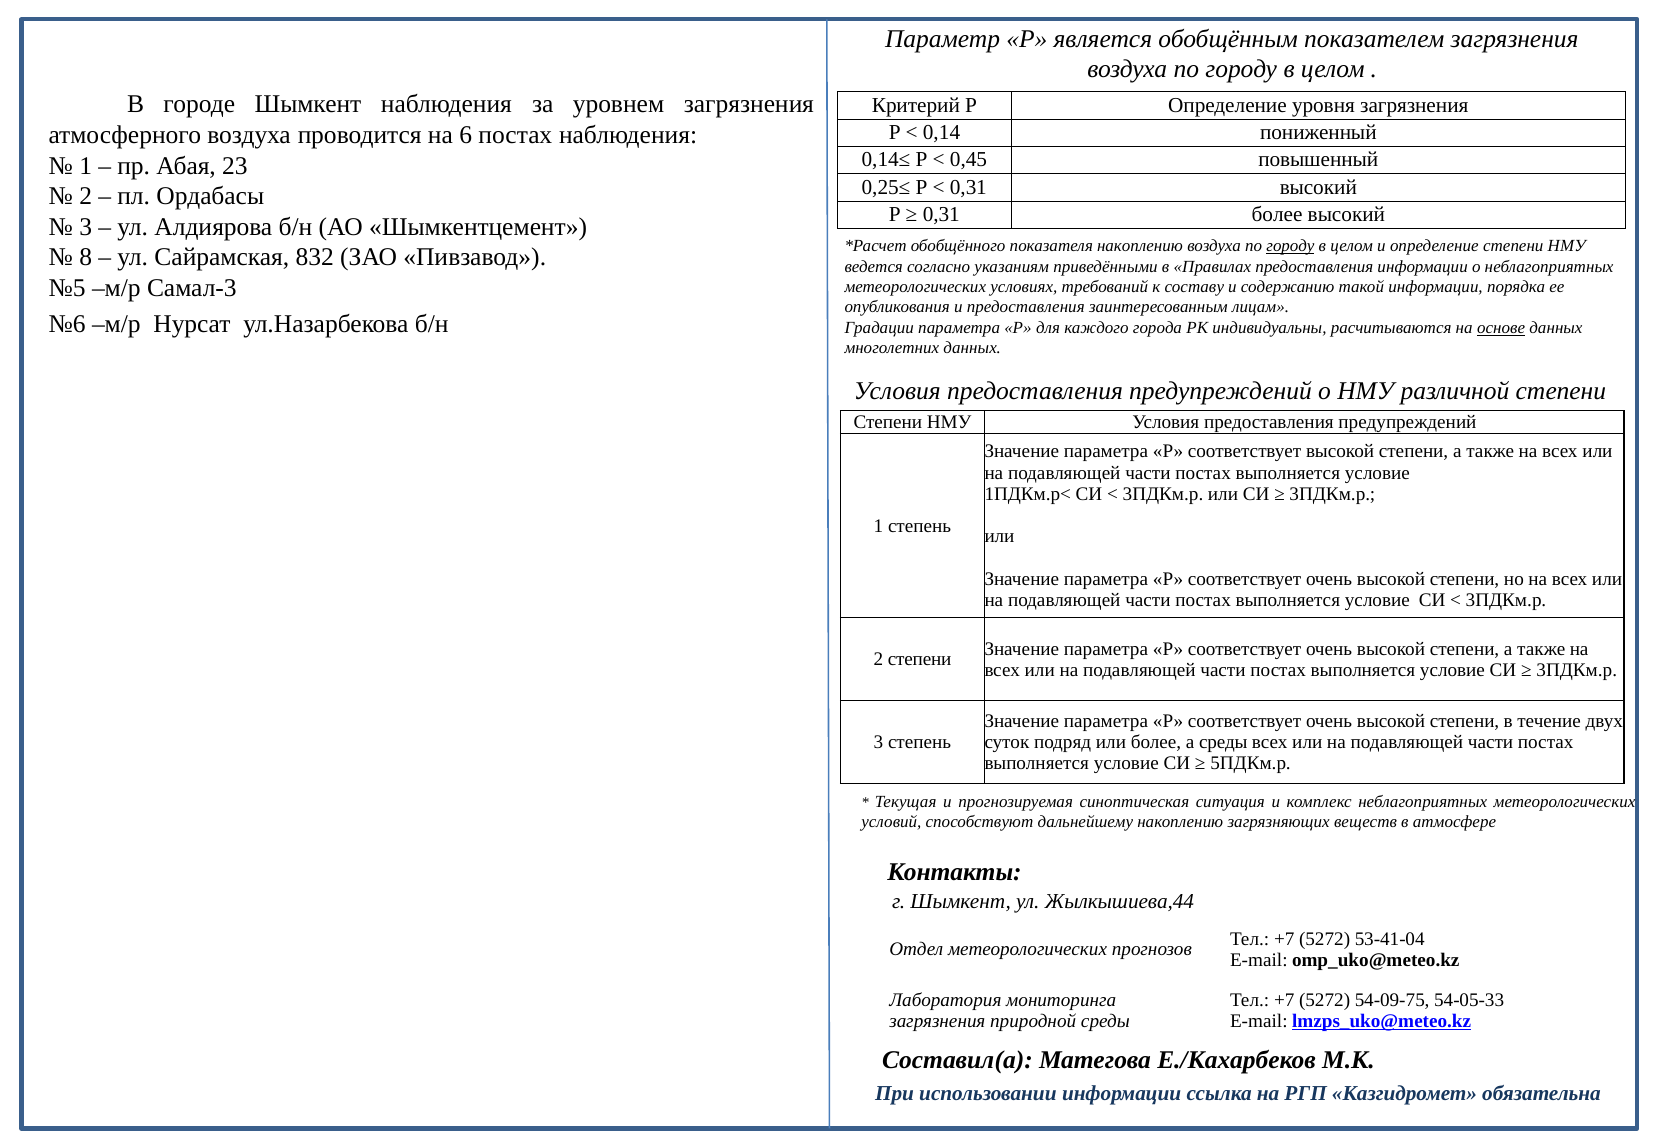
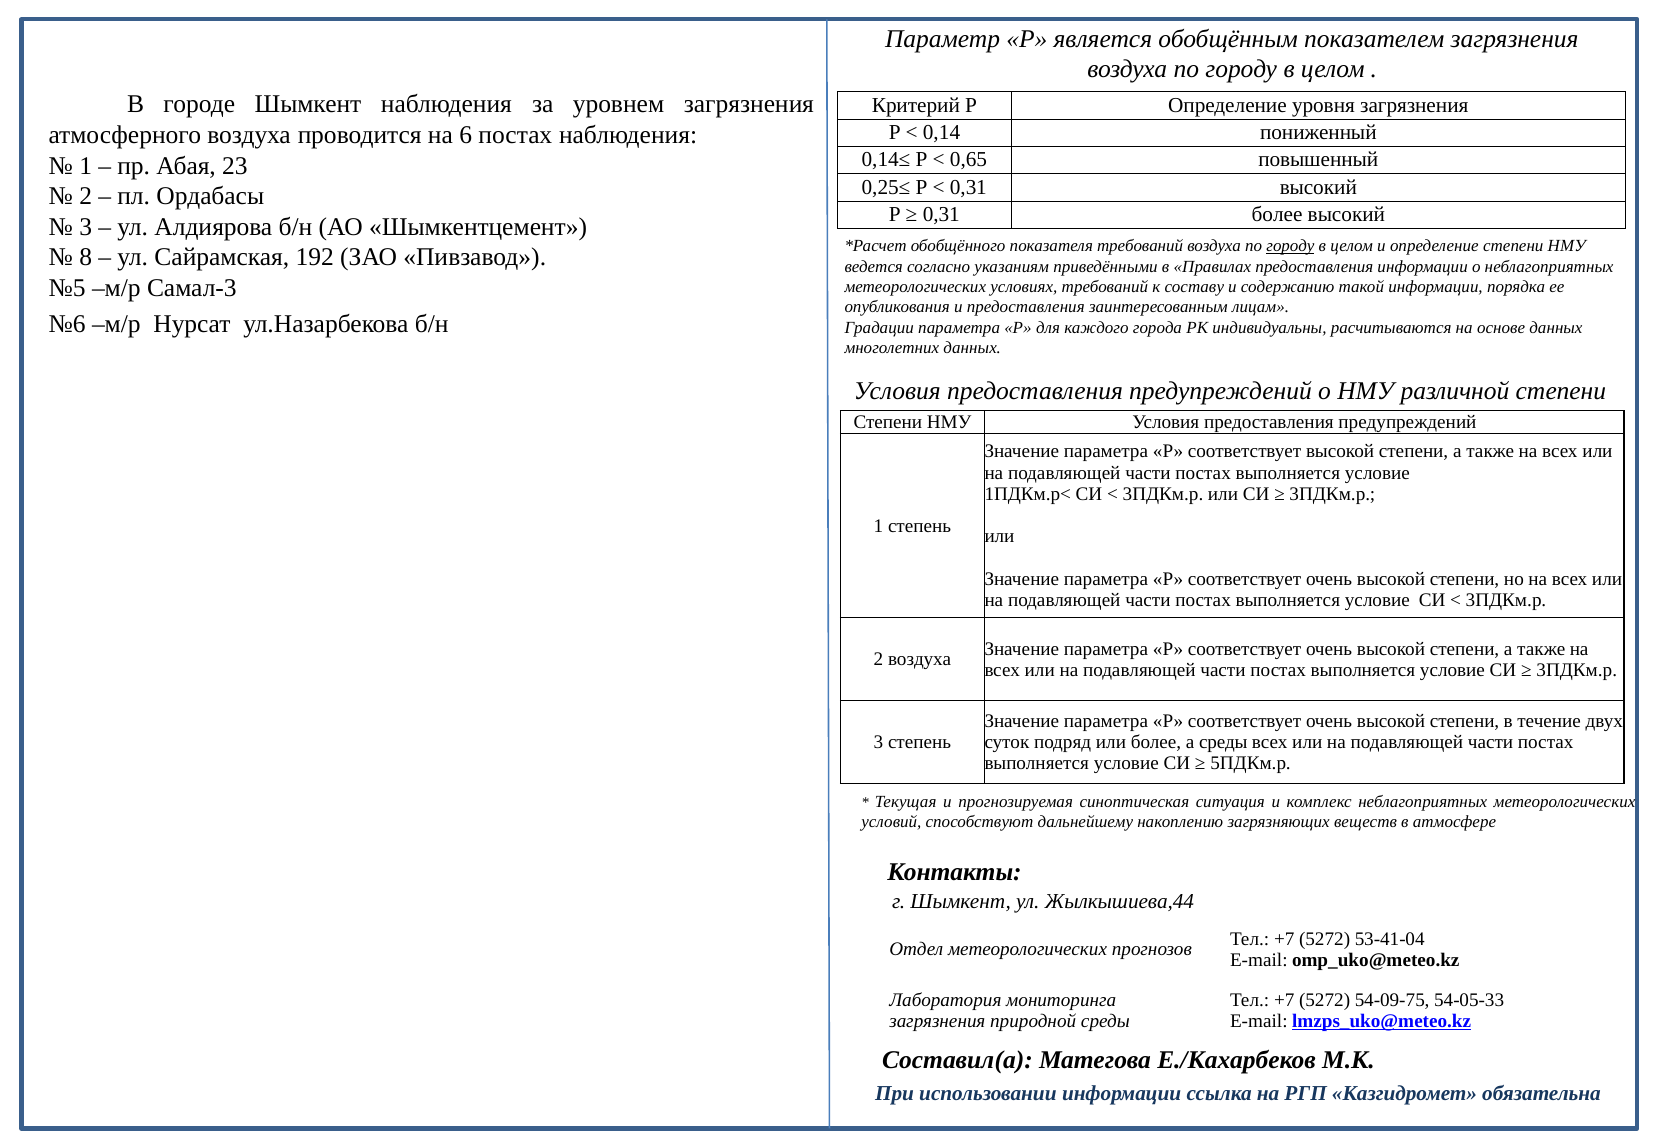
0,45: 0,45 -> 0,65 (968, 160)
показателя накоплению: накоплению -> требований (1140, 246)
832: 832 -> 192 (315, 258)
основе underline: present -> none (1501, 328)
2 степени: степени -> воздуха (920, 660)
